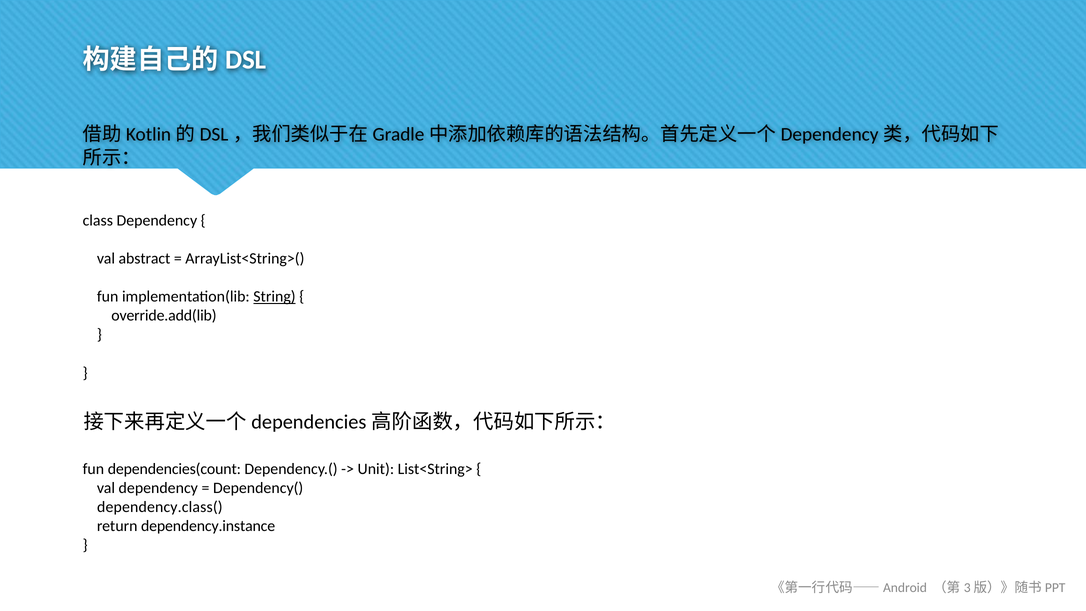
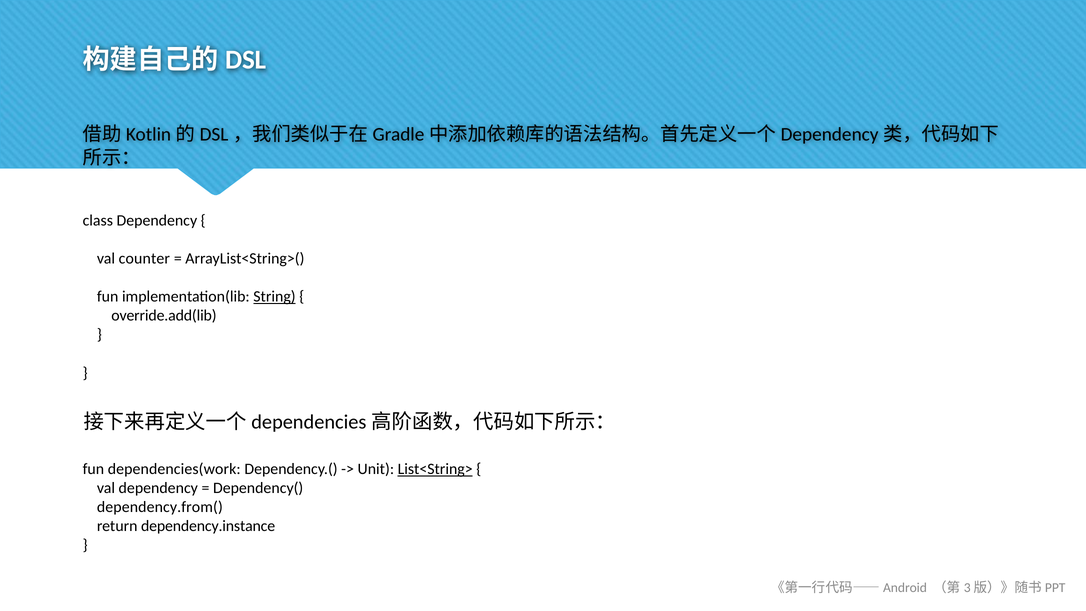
abstract: abstract -> counter (144, 259)
dependencies(count: dependencies(count -> dependencies(work (174, 469)
List<String> underline: none -> present (435, 469)
dependency.class(: dependency.class( -> dependency.from( (160, 507)
